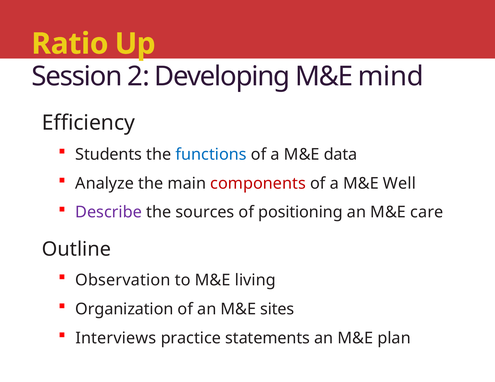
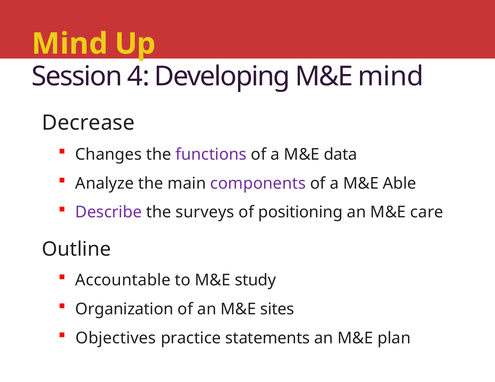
Ratio: Ratio -> Mind (70, 44)
2: 2 -> 4 (138, 76)
Efficiency: Efficiency -> Decrease (88, 123)
Students: Students -> Changes (109, 155)
functions colour: blue -> purple (211, 155)
components colour: red -> purple (258, 184)
Well: Well -> Able (400, 184)
sources: sources -> surveys (205, 213)
Observation: Observation -> Accountable (123, 281)
living: living -> study (255, 281)
Interviews: Interviews -> Objectives (116, 339)
